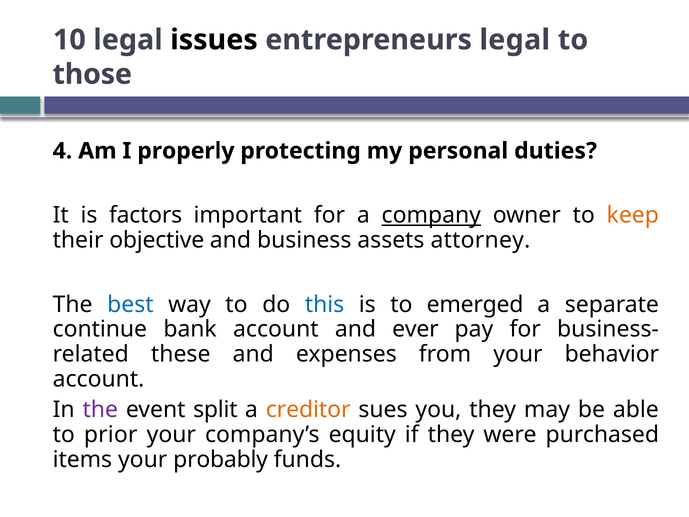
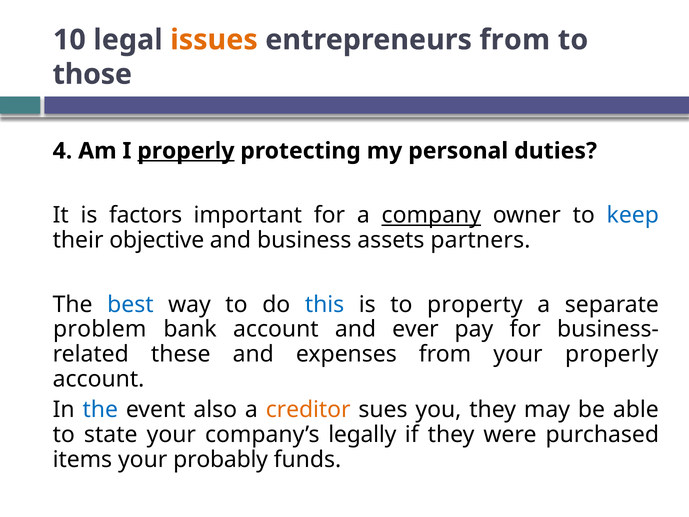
issues colour: black -> orange (214, 40)
entrepreneurs legal: legal -> from (515, 40)
properly underline: none -> present (186, 151)
keep colour: orange -> blue (633, 215)
attorney: attorney -> partners (480, 240)
emerged: emerged -> property (475, 304)
continue: continue -> problem (100, 329)
your behavior: behavior -> properly (612, 354)
the colour: purple -> blue (100, 410)
split: split -> also (215, 410)
prior: prior -> state (111, 434)
equity: equity -> legally (362, 434)
